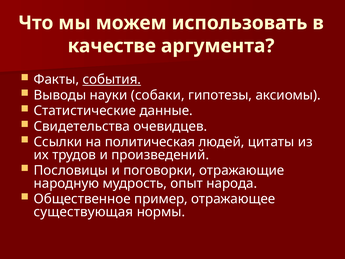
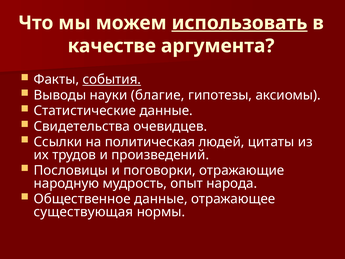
использовать underline: none -> present (239, 23)
собаки: собаки -> благие (158, 95)
Общественное пример: пример -> данные (161, 199)
